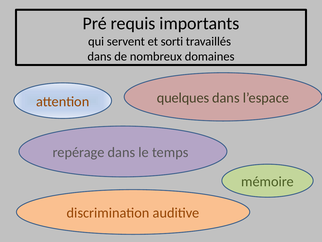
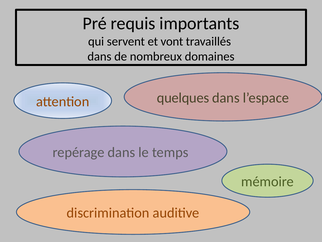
sorti: sorti -> vont (172, 41)
